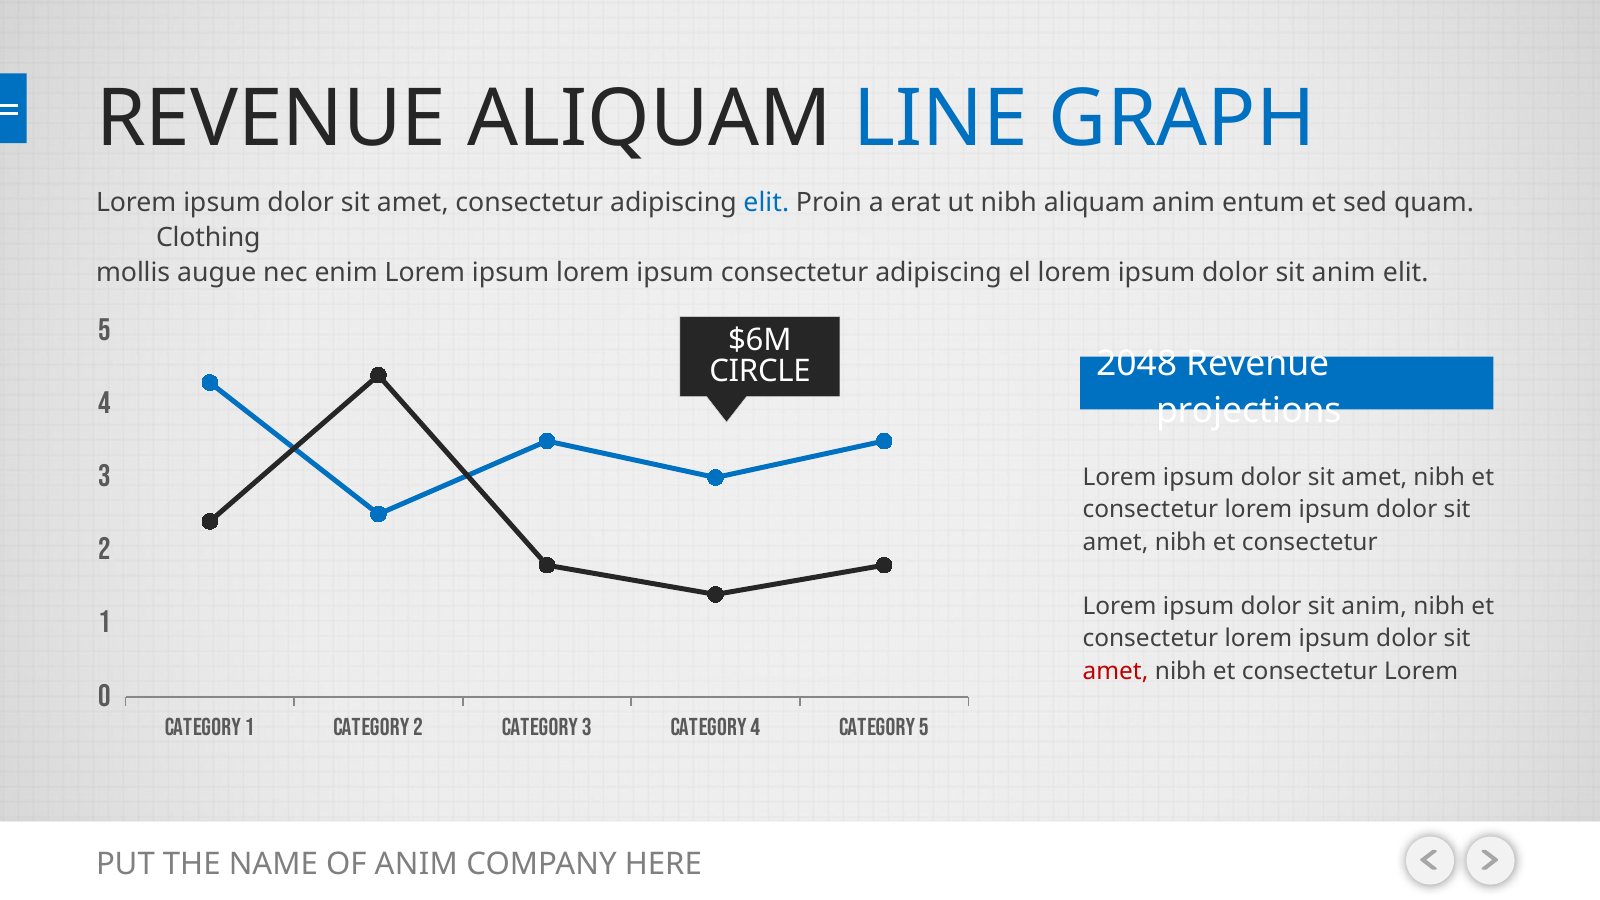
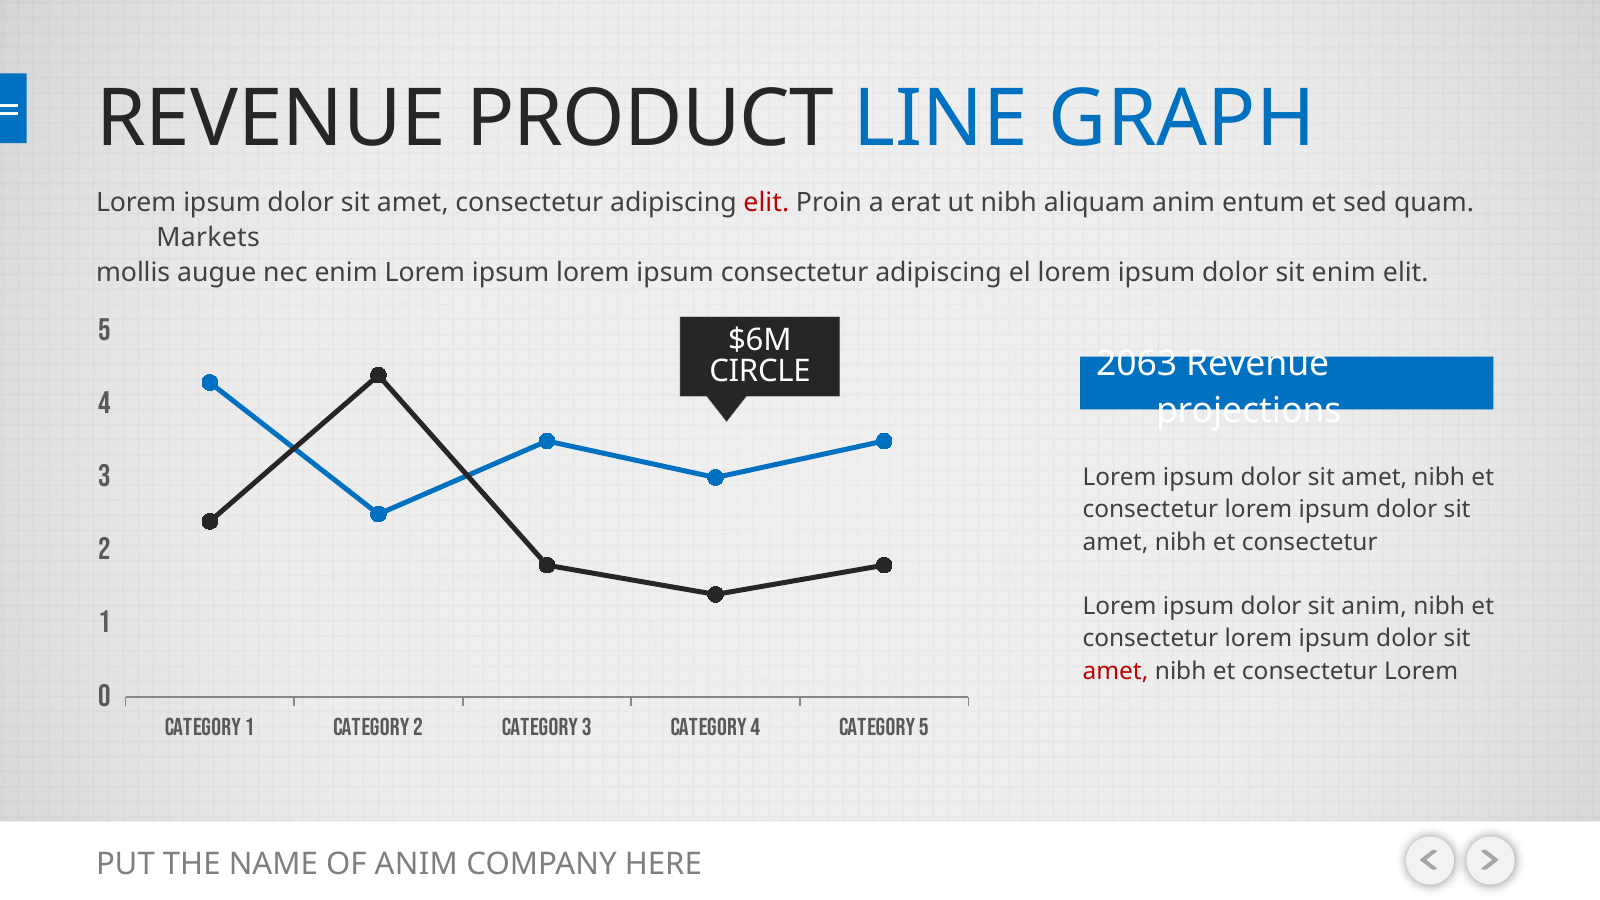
REVENUE ALIQUAM: ALIQUAM -> PRODUCT (650, 119)
elit colour: blue -> red (766, 202)
Clothing: Clothing -> Markets (208, 238)
anim: anim -> enim (1344, 273)
2048: 2048 -> 2063 (1137, 364)
